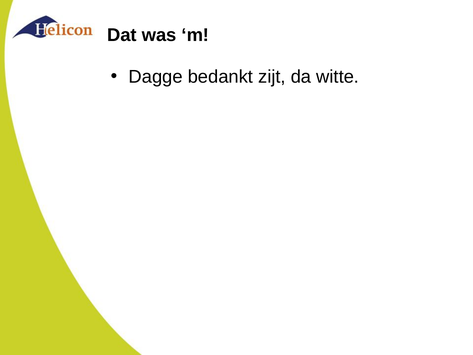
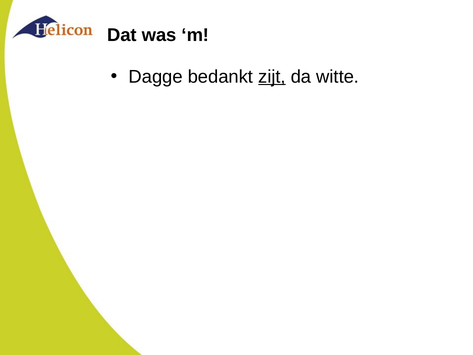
zijt underline: none -> present (272, 77)
